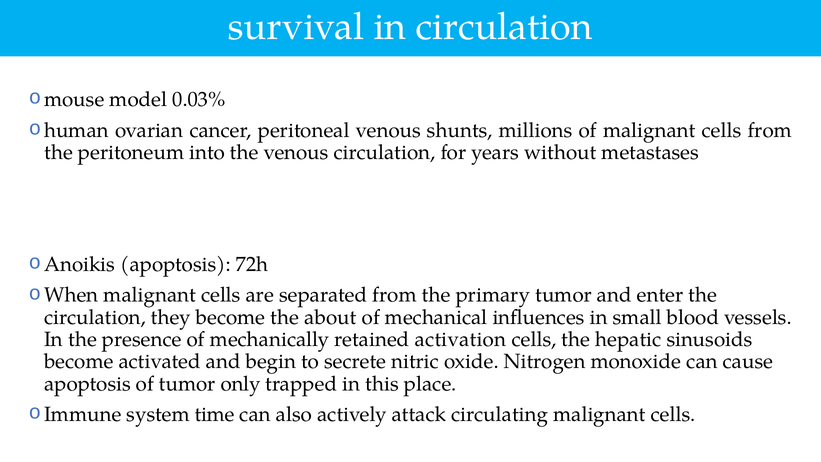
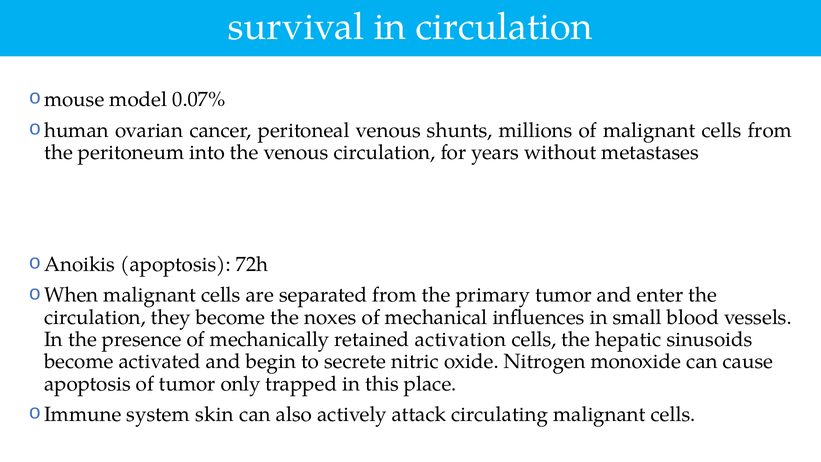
0.03%: 0.03% -> 0.07% (199, 99)
about: about -> noxes (330, 317)
time: time -> skin (214, 414)
